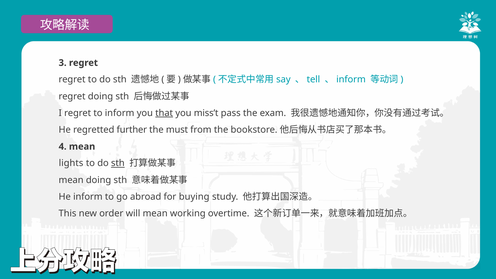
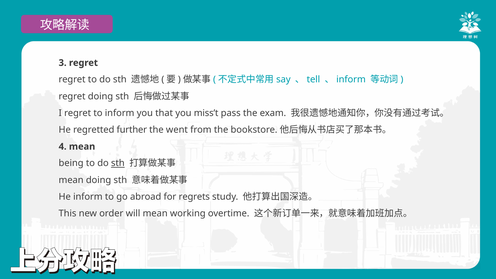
that underline: present -> none (164, 113)
must: must -> went (177, 130)
lights: lights -> being (71, 163)
buying: buying -> regrets (194, 197)
